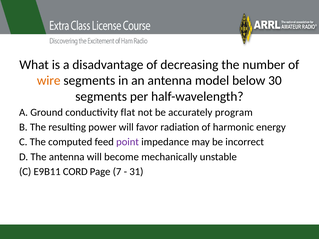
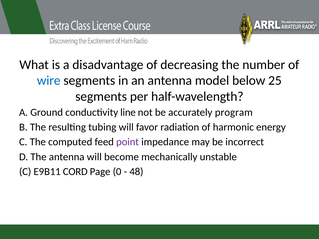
wire colour: orange -> blue (49, 81)
30: 30 -> 25 (275, 81)
flat: flat -> line (128, 112)
power: power -> tubing (102, 127)
7: 7 -> 0 (117, 172)
31: 31 -> 48 (136, 172)
